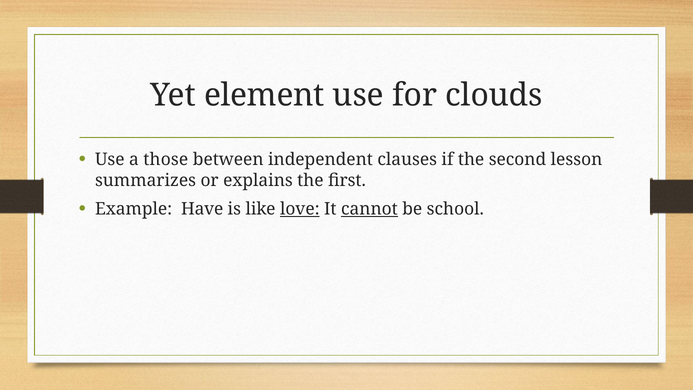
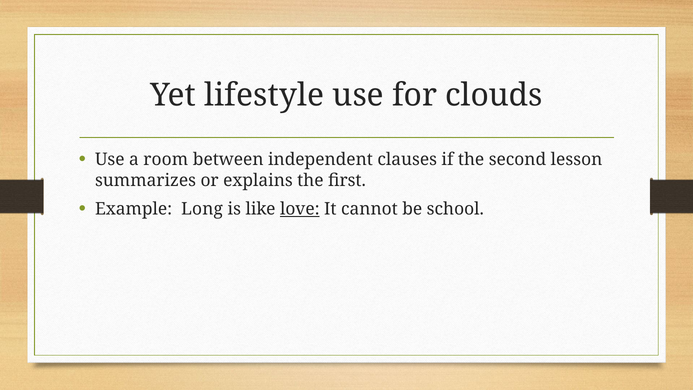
element: element -> lifestyle (264, 95)
those: those -> room (166, 160)
Have: Have -> Long (202, 209)
cannot underline: present -> none (369, 209)
